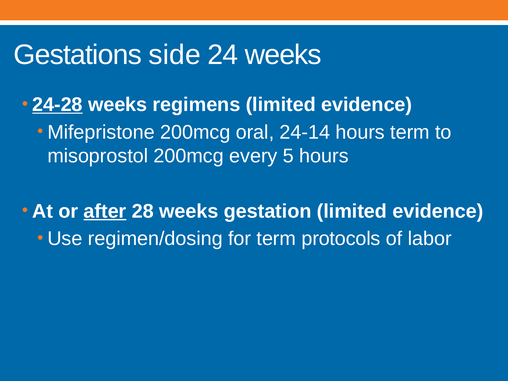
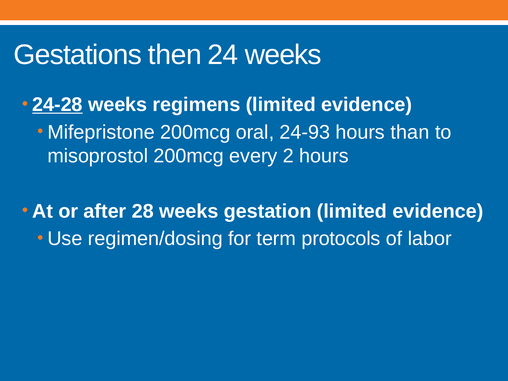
side: side -> then (175, 55)
24-14: 24-14 -> 24-93 (305, 132)
hours term: term -> than (410, 132)
5: 5 -> 2 (288, 156)
after underline: present -> none (105, 211)
